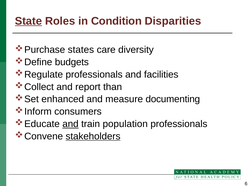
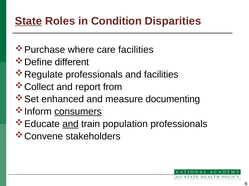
states: states -> where (81, 50)
care diversity: diversity -> facilities (136, 50)
budgets: budgets -> different (72, 62)
than: than -> from (113, 87)
consumers underline: none -> present (78, 112)
stakeholders underline: present -> none (93, 137)
